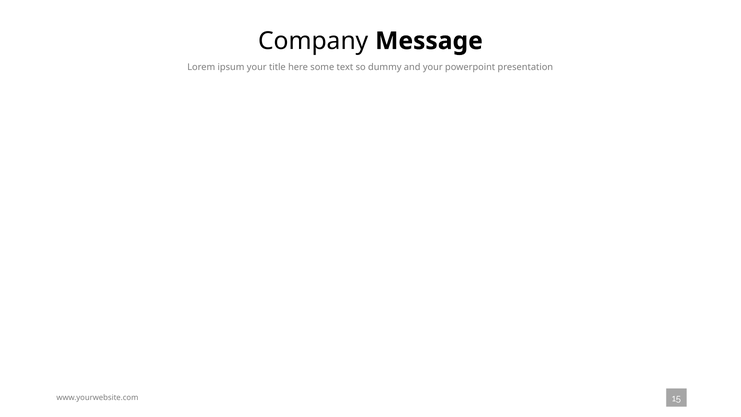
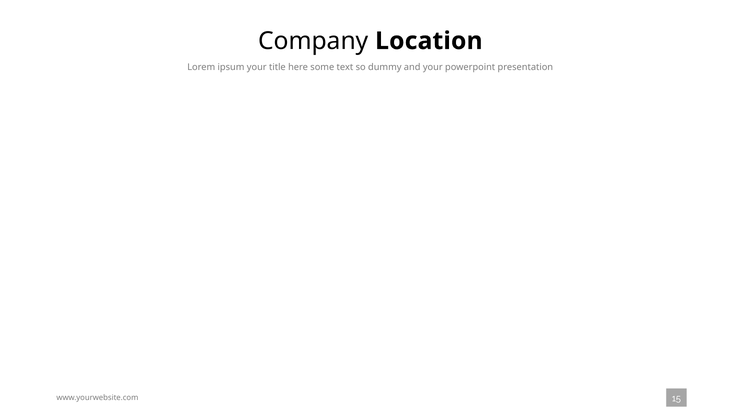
Message: Message -> Location (429, 41)
